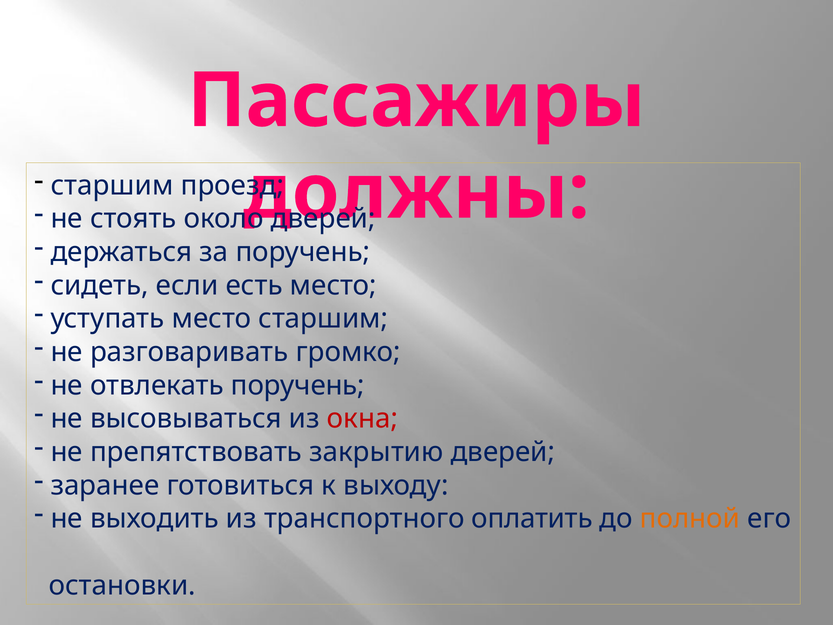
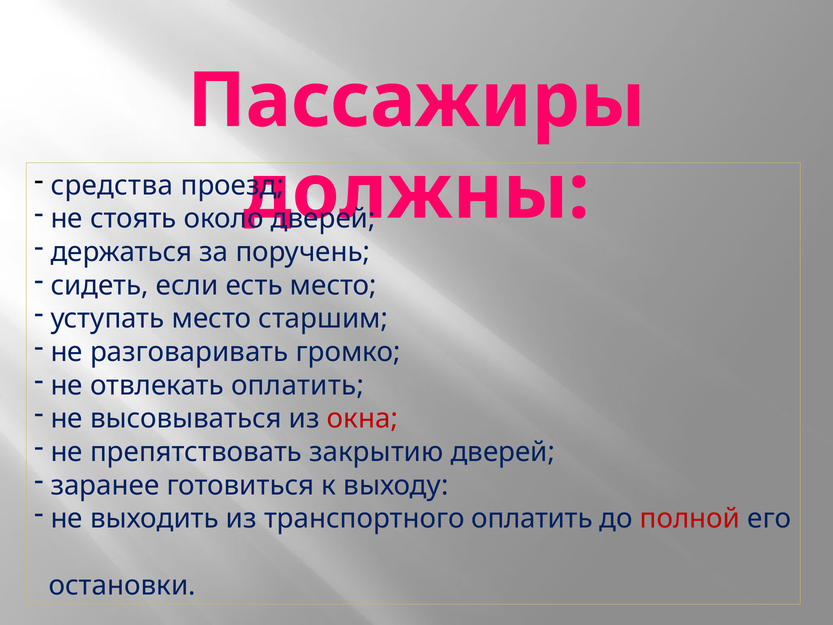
старшим: старшим -> средства (112, 185)
отвлекать поручень: поручень -> оплатить (298, 385)
полной colour: orange -> red (690, 519)
